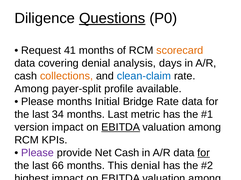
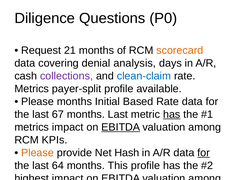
Questions underline: present -> none (112, 18)
41: 41 -> 21 (70, 51)
collections colour: orange -> purple (67, 76)
Among: Among -> Metrics (32, 89)
Bridge: Bridge -> Based (138, 102)
34: 34 -> 67 (58, 115)
has underline: none -> present (172, 115)
version: version -> metrics (32, 128)
Please colour: purple -> orange (37, 153)
Net Cash: Cash -> Hash (127, 153)
66: 66 -> 64 (58, 166)
This denial: denial -> profile (145, 166)
